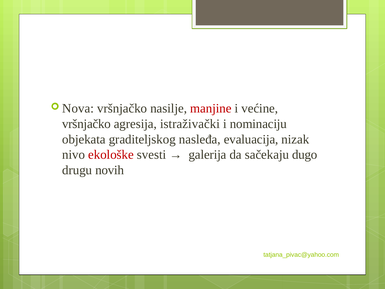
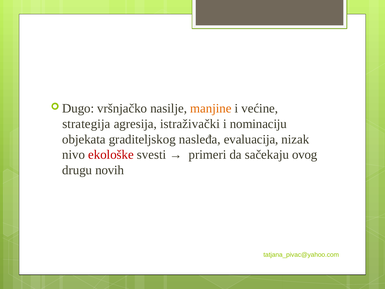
Nova: Nova -> Dugo (78, 108)
manjine colour: red -> orange (211, 108)
vršnjačko: vršnjačko -> strategija (86, 124)
galerija: galerija -> primeri (207, 155)
dugo: dugo -> ovog (305, 155)
